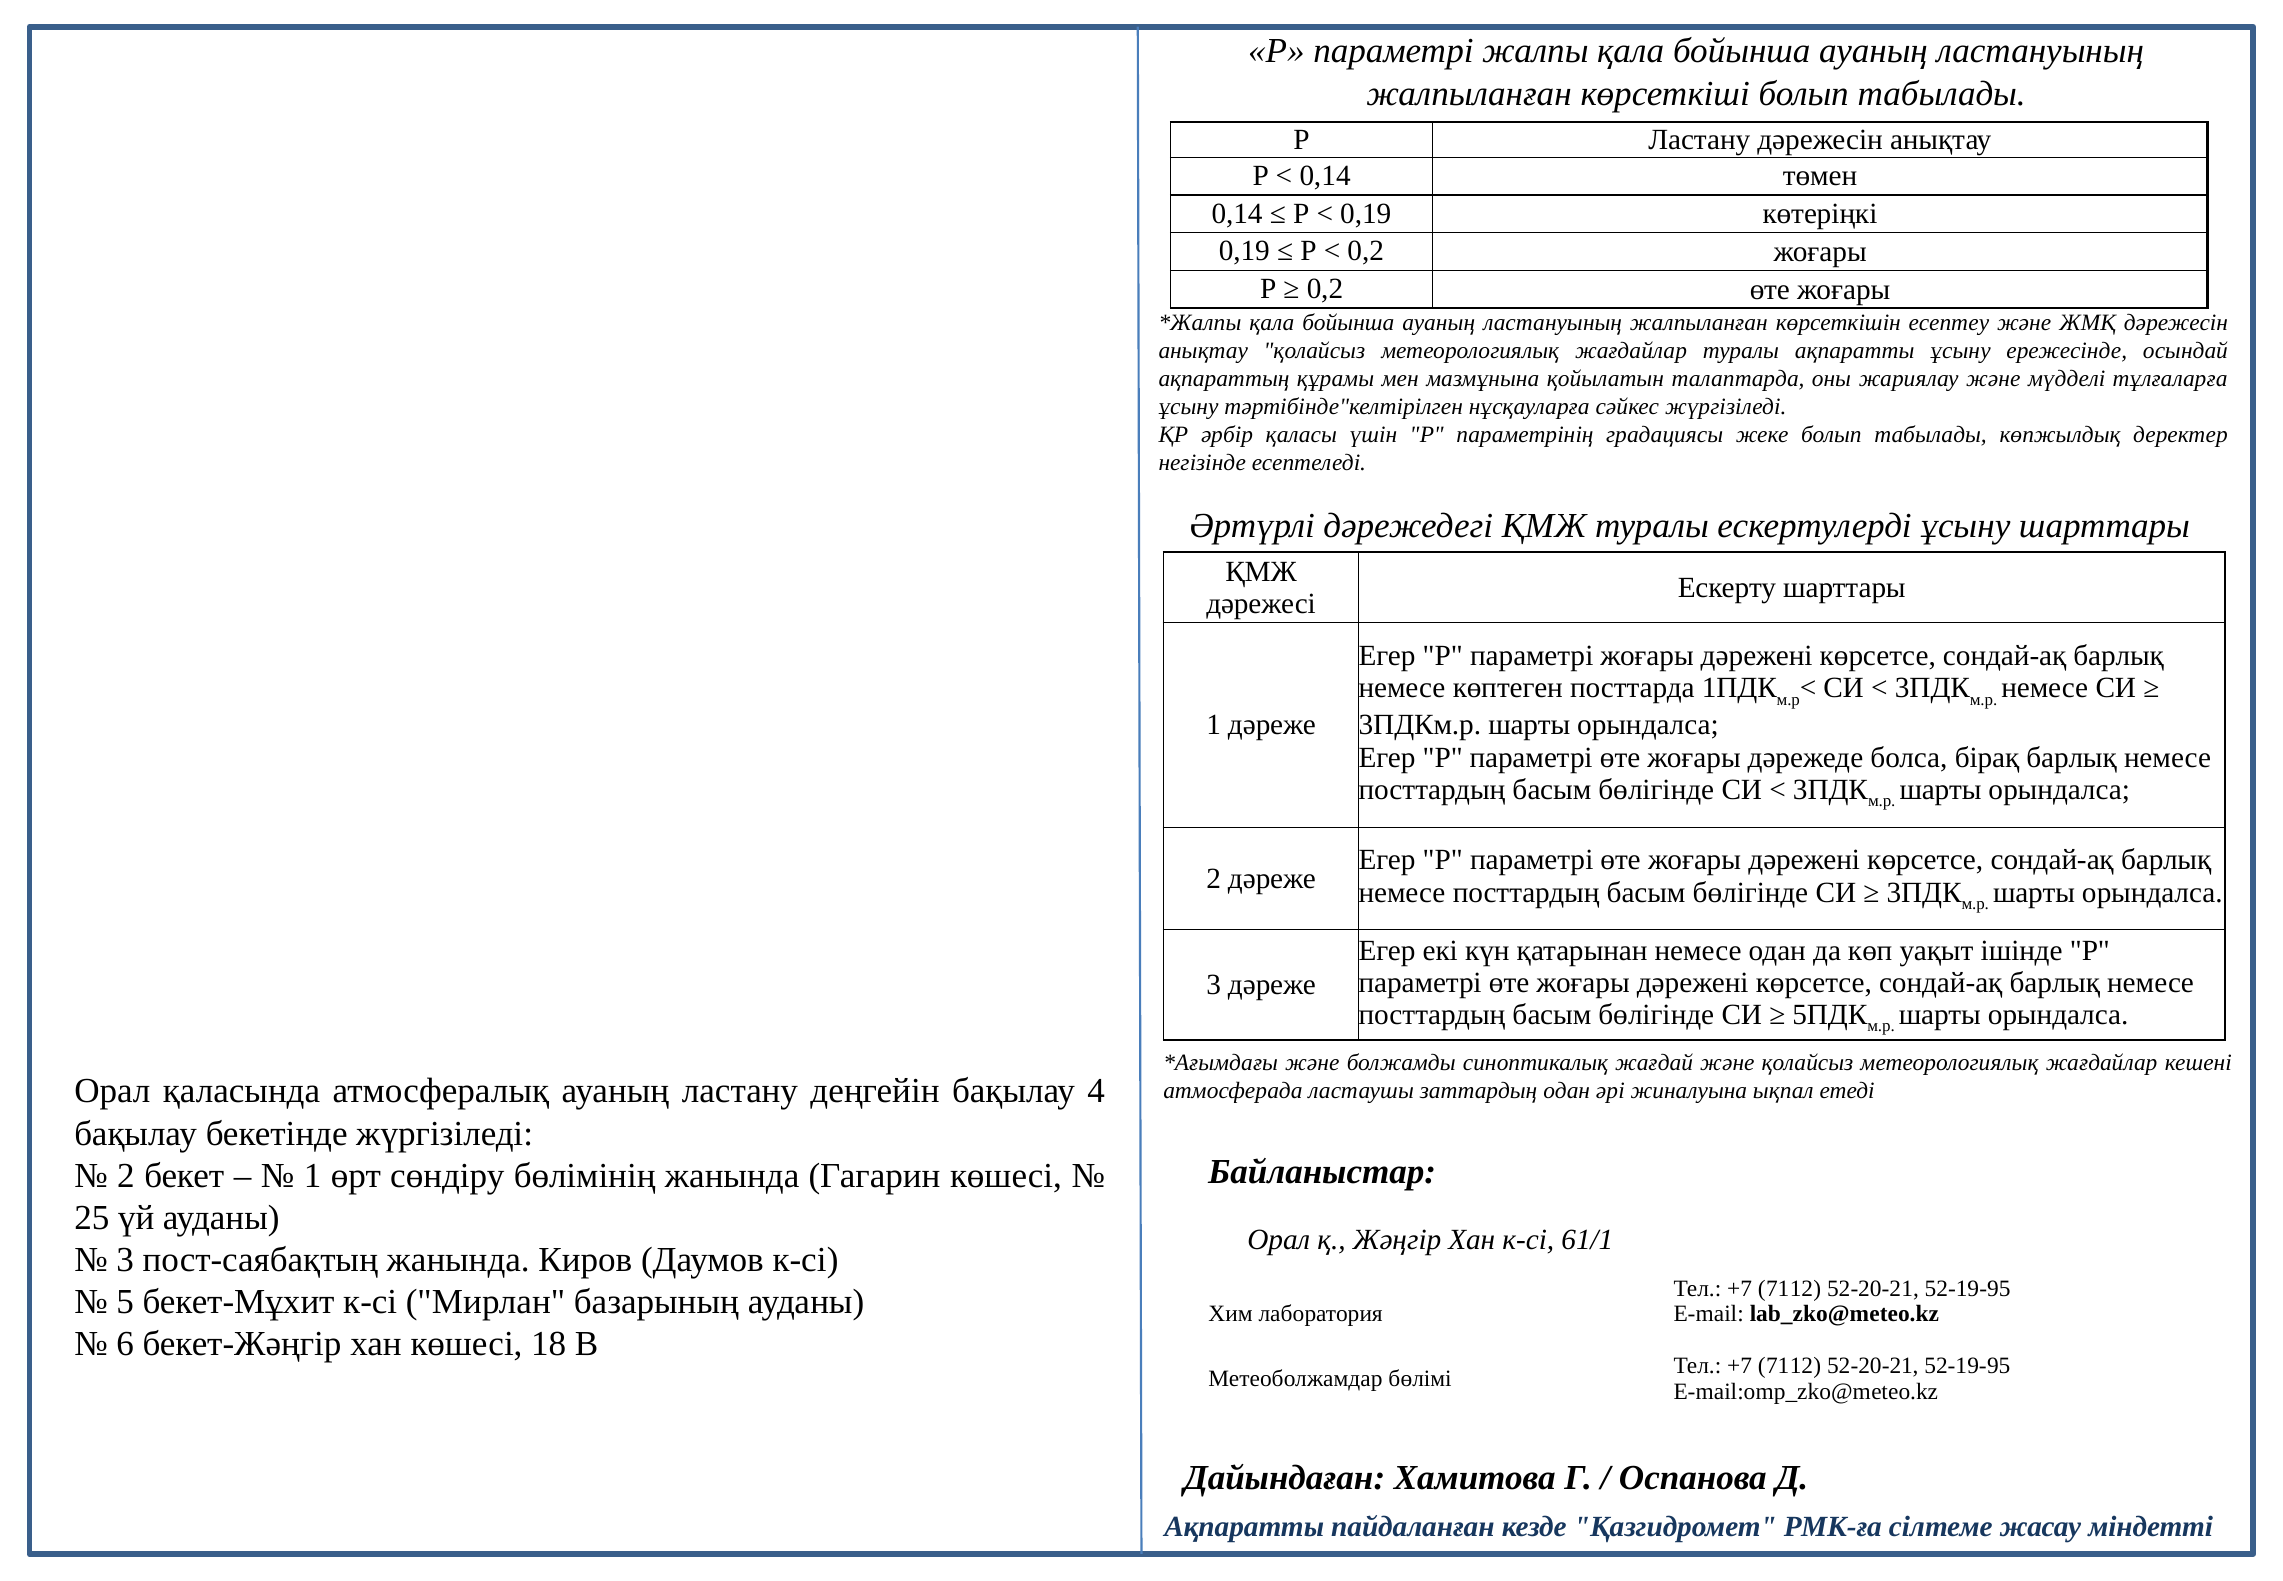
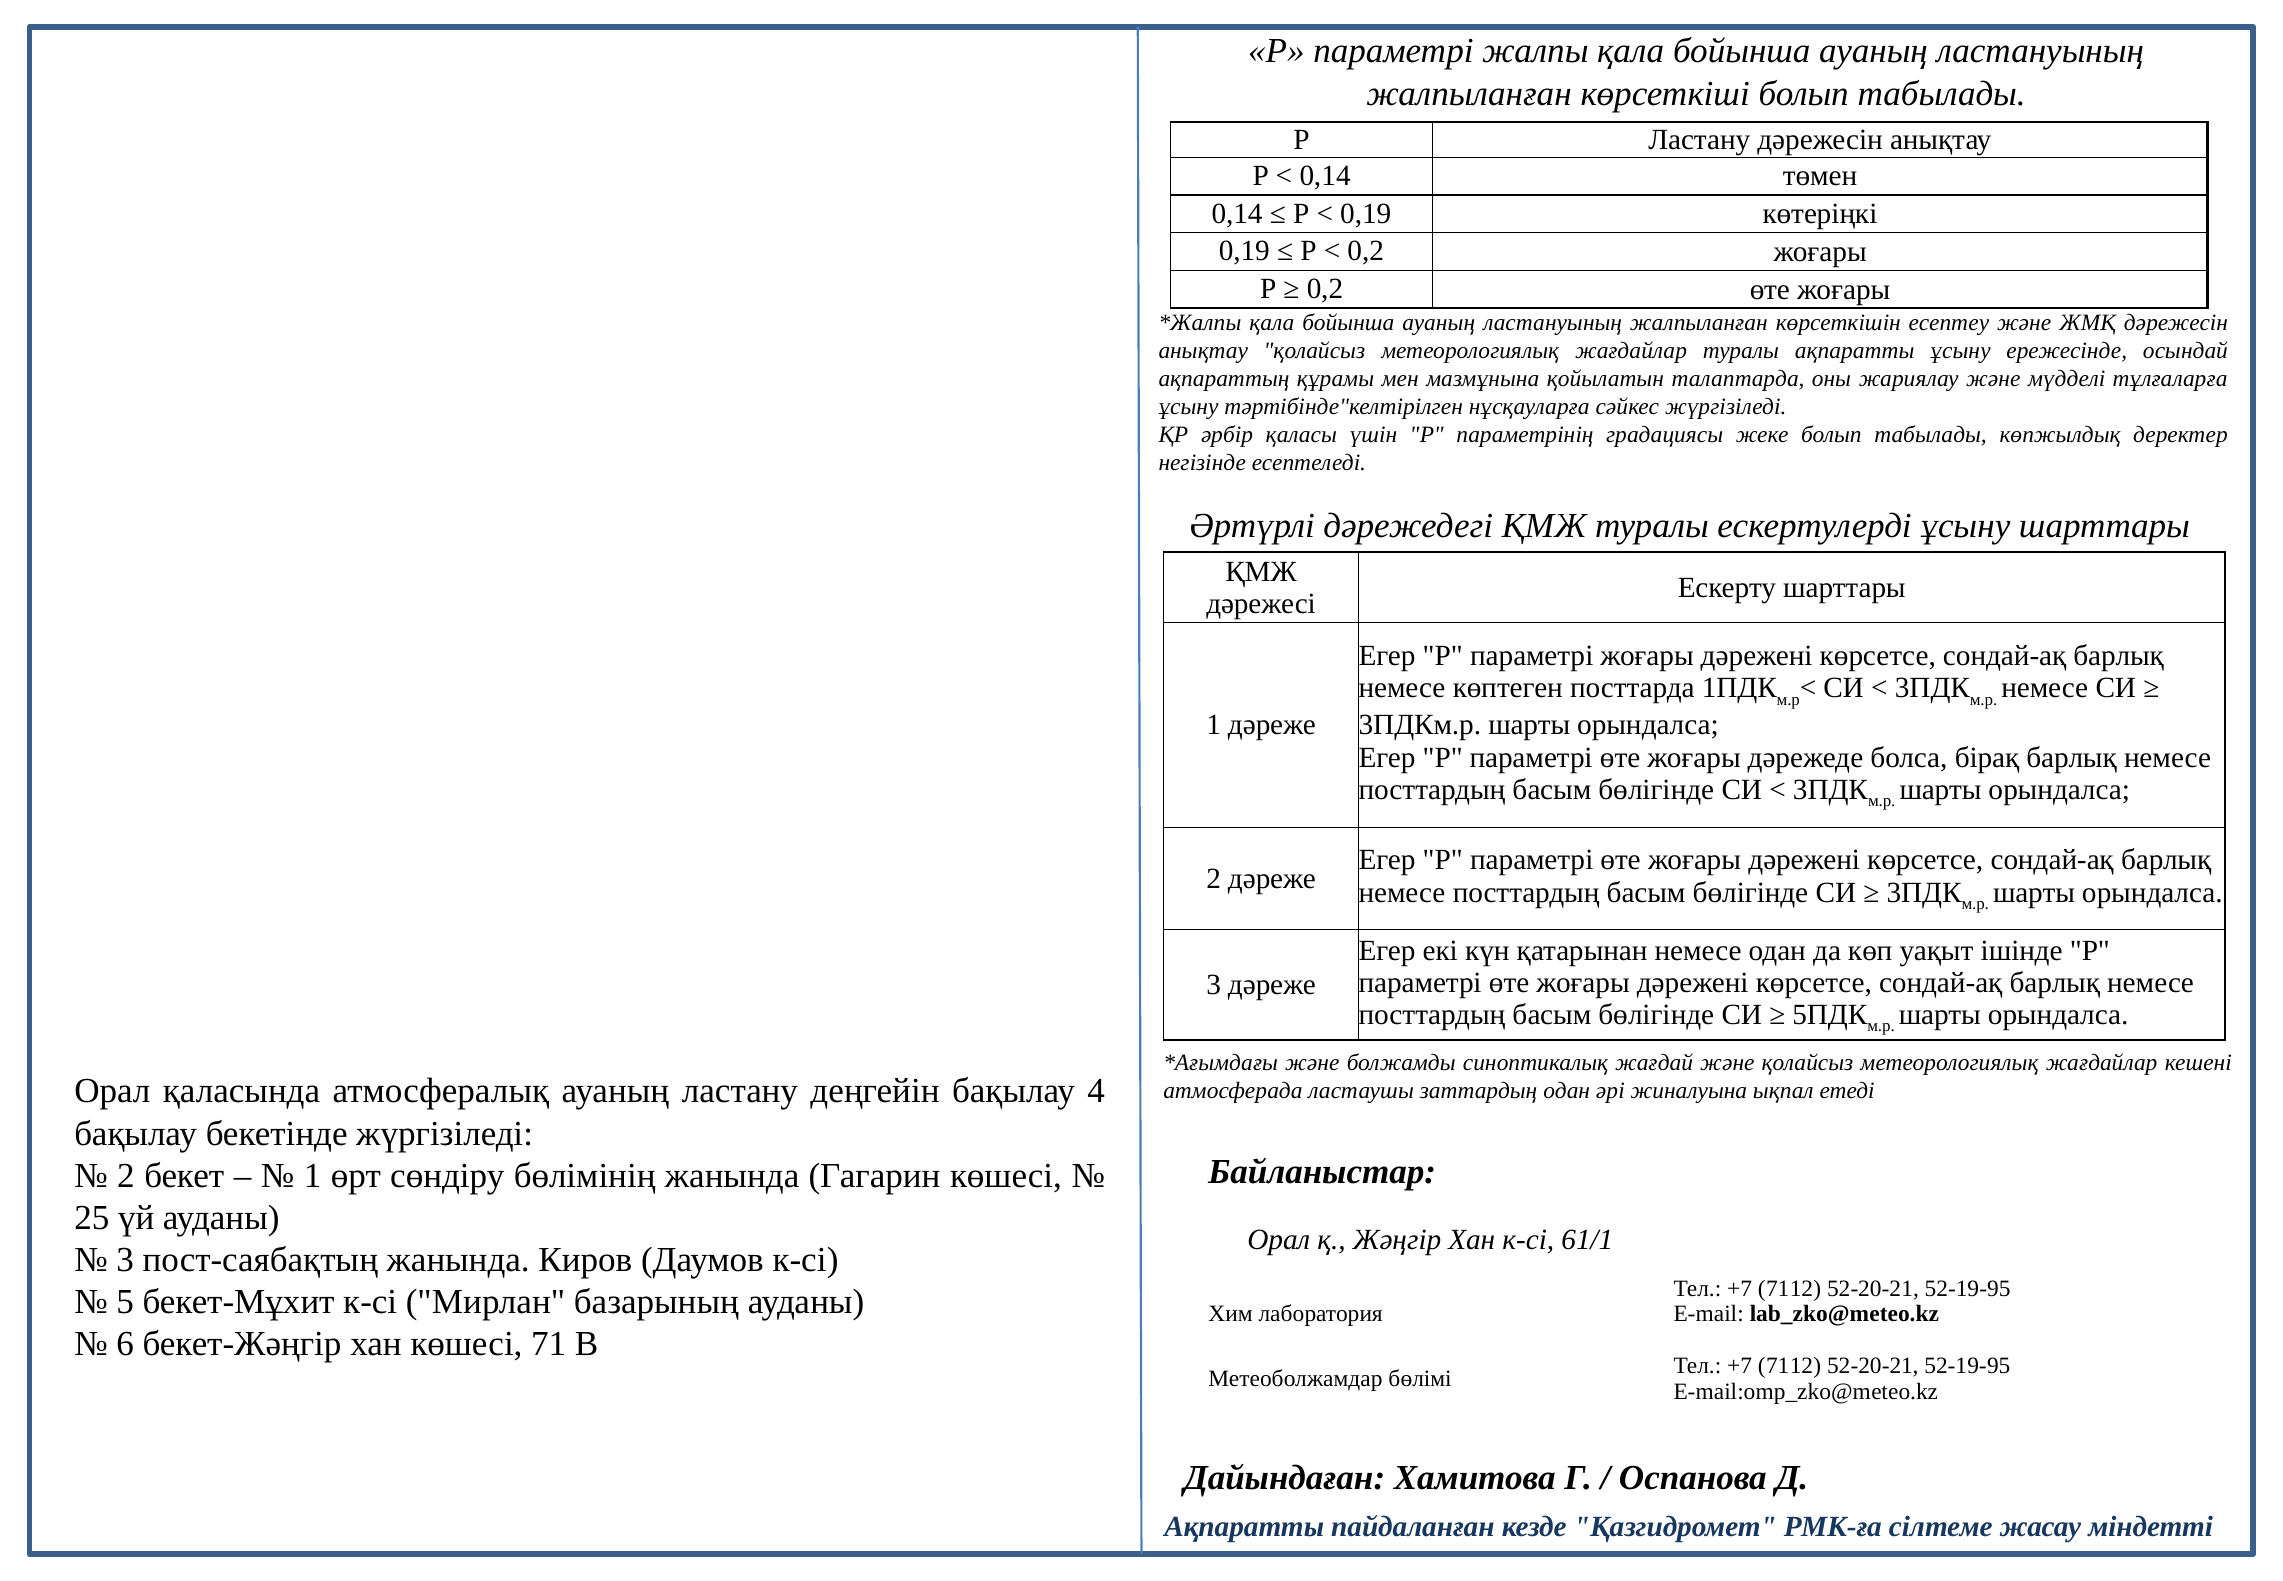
18: 18 -> 71 (549, 1344)
